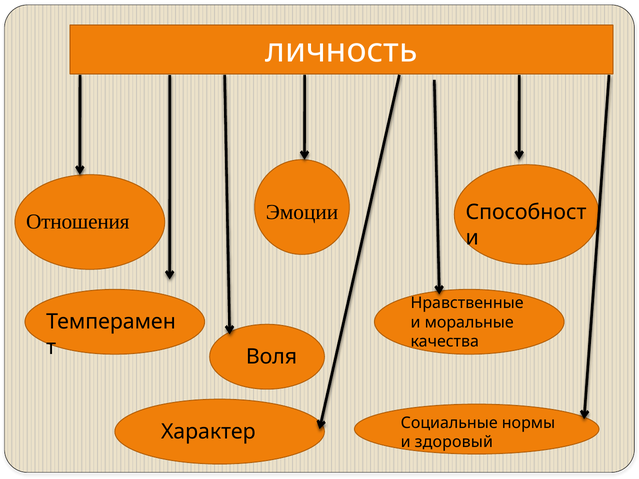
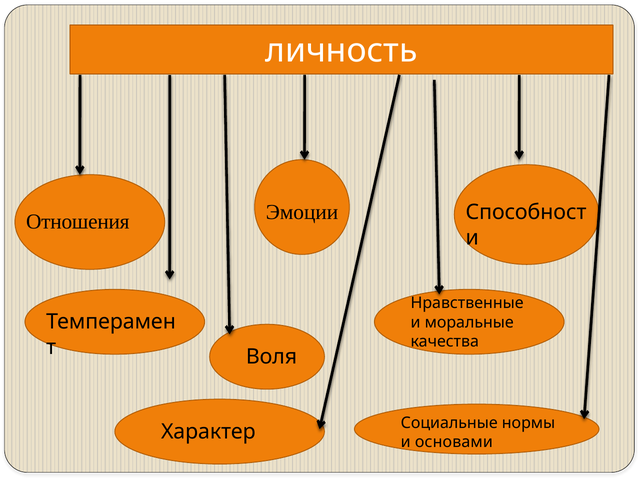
здоровый: здоровый -> основами (454, 442)
